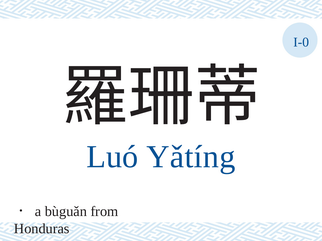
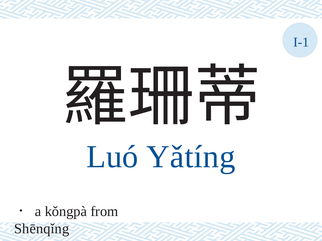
I-0: I-0 -> I-1 (301, 42)
bùguǎn: bùguǎn -> kǒngpà (66, 212)
Honduras: Honduras -> Shēnqǐng (42, 229)
